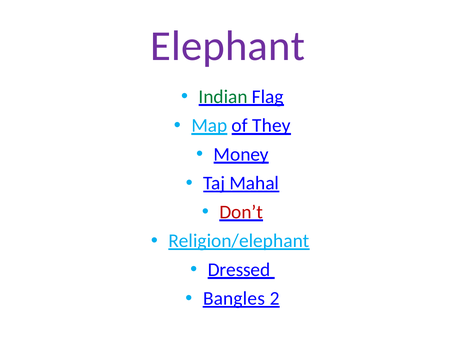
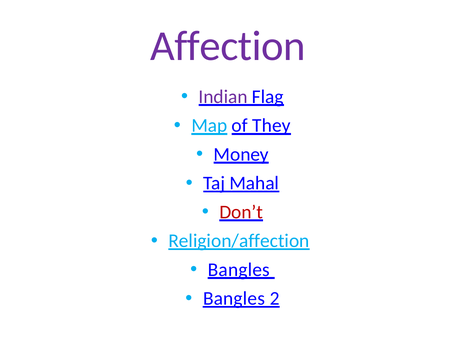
Elephant: Elephant -> Affection (228, 46)
Indian colour: green -> purple (223, 97)
Religion/elephant: Religion/elephant -> Religion/affection (239, 241)
Dressed: Dressed -> Bangles (239, 269)
